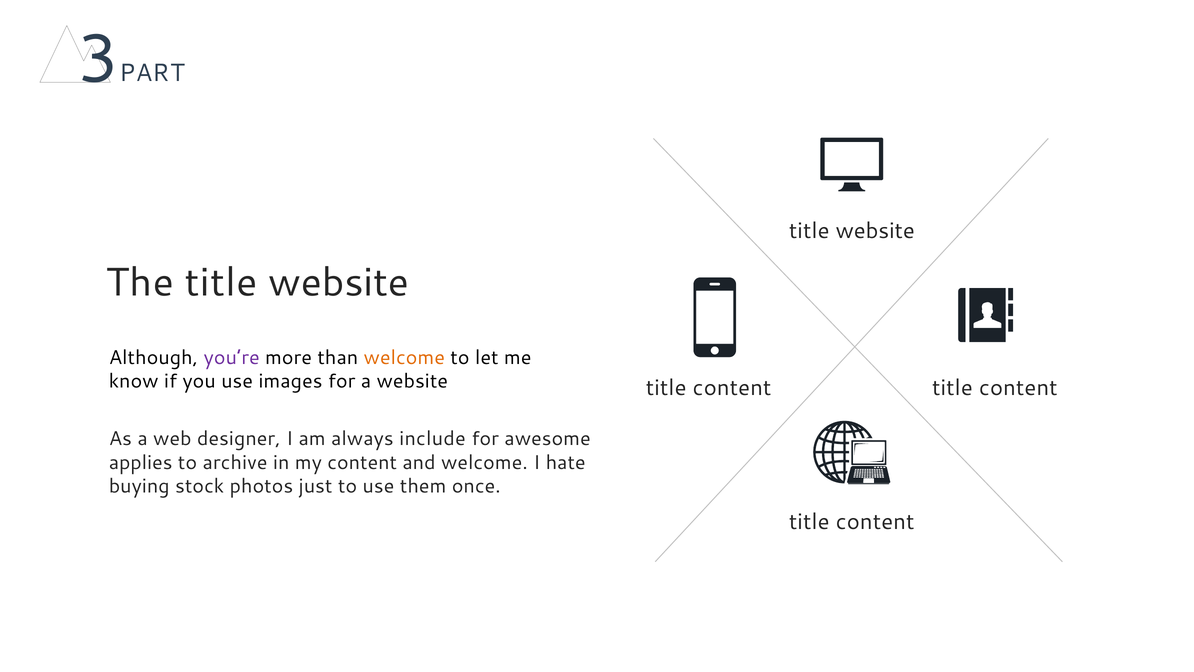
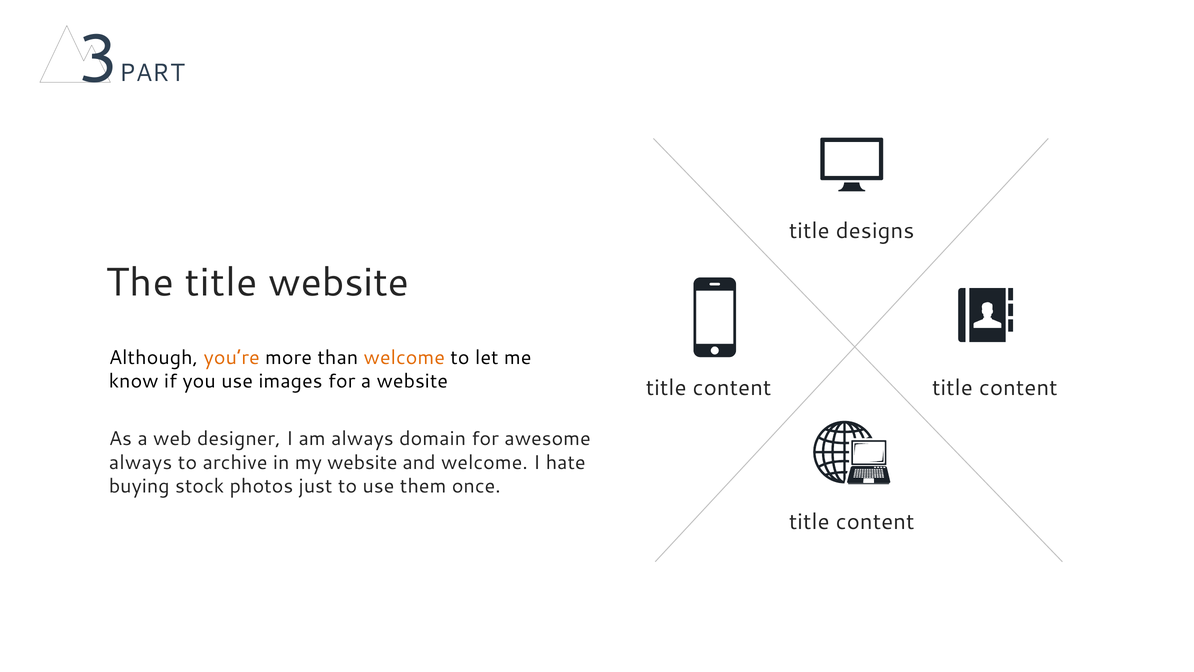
website: website -> designs (875, 231)
you’re colour: purple -> orange (232, 357)
include: include -> domain (433, 438)
applies: applies -> always (141, 462)
my content: content -> website (362, 462)
